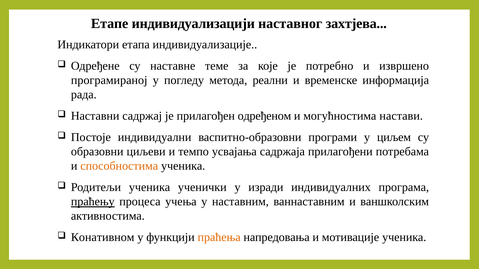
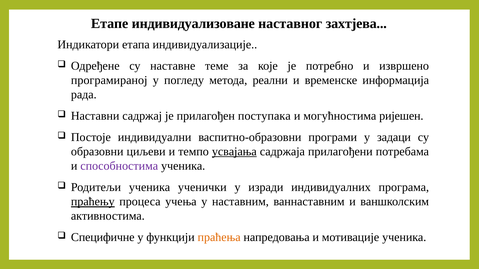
индивидуализацији: индивидуализацији -> индивидуализоване (193, 24)
одређеном: одређеном -> поступака (264, 116)
настави: настави -> ријешен (401, 116)
циљем: циљем -> задаци (394, 138)
усвајања underline: none -> present (234, 152)
способностима colour: orange -> purple (119, 166)
Конативном: Конативном -> Специфичне (103, 238)
